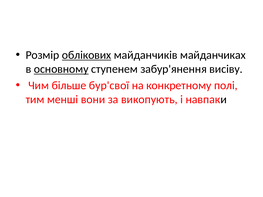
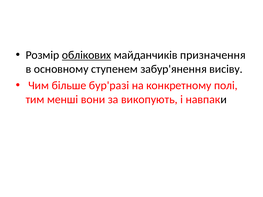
майданчиках: майданчиках -> призначення (213, 55)
основному underline: present -> none (61, 69)
бур'свої: бур'свої -> бур'разі (109, 86)
